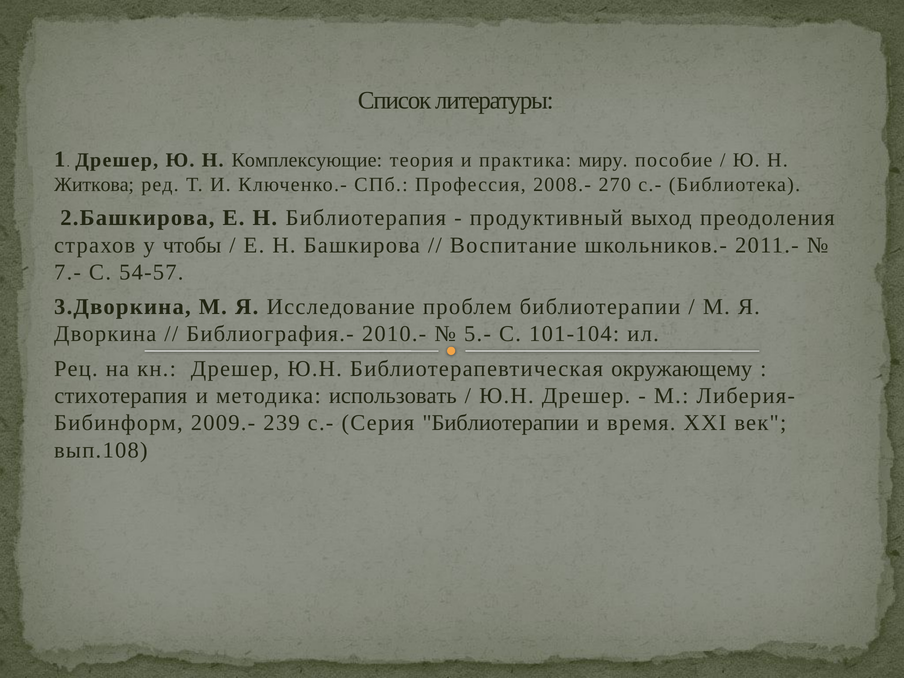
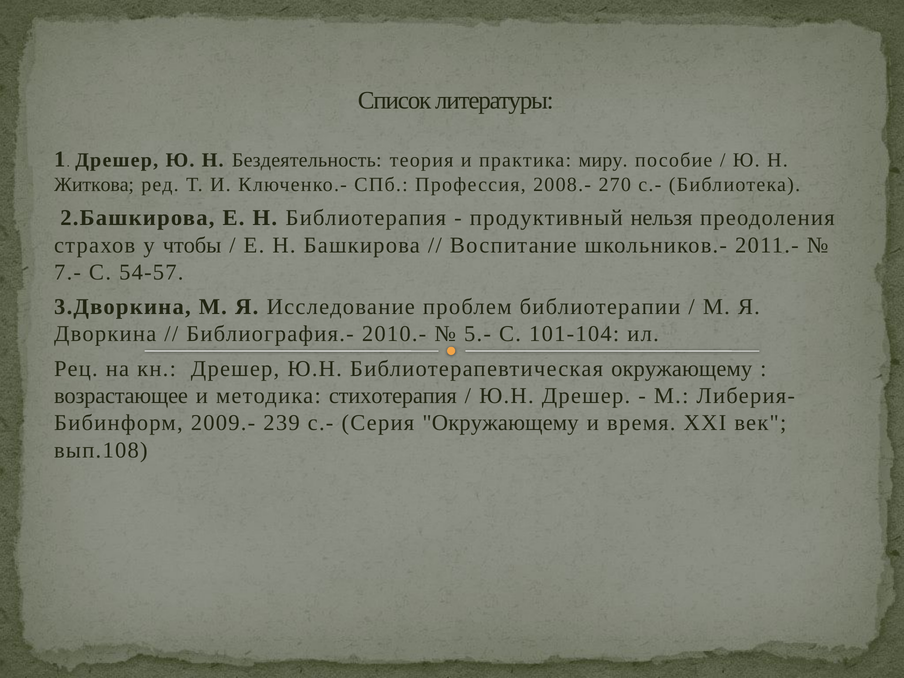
Комплексующие: Комплексующие -> Бездеятельность (307, 160)
выход: выход -> нельзя (662, 218)
стихотерапия: стихотерапия -> возрастающее (121, 396)
использовать: использовать -> стихотерапия (393, 396)
Серия Библиотерапии: Библиотерапии -> Окружающему (501, 423)
